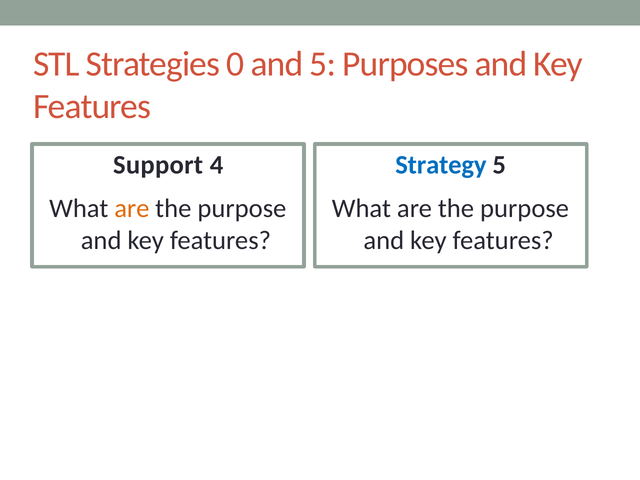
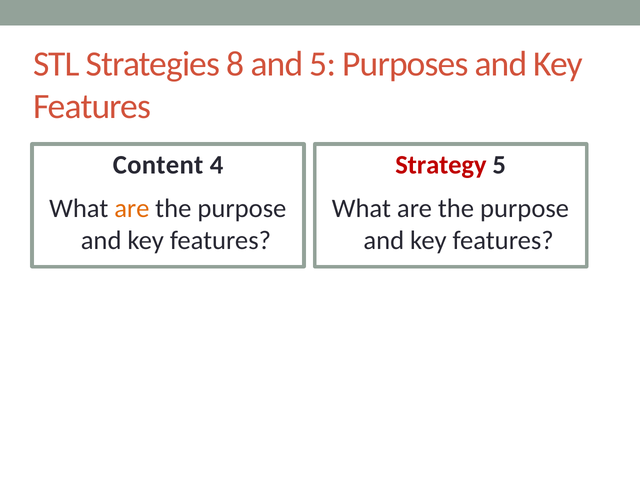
0: 0 -> 8 (235, 64)
Support: Support -> Content (158, 165)
Strategy colour: blue -> red (441, 165)
